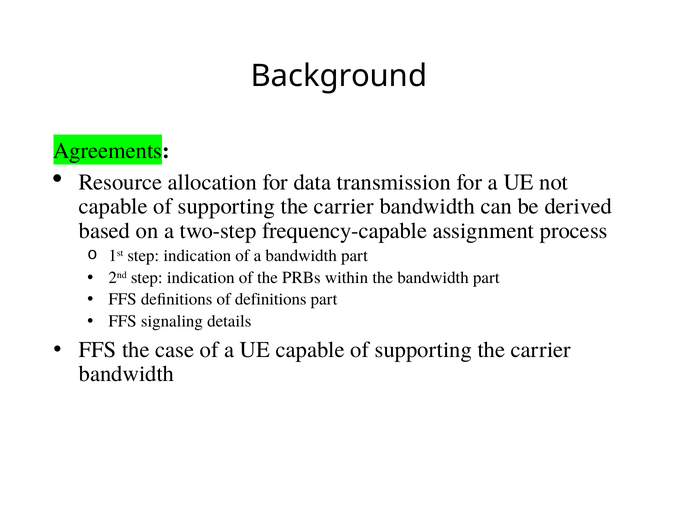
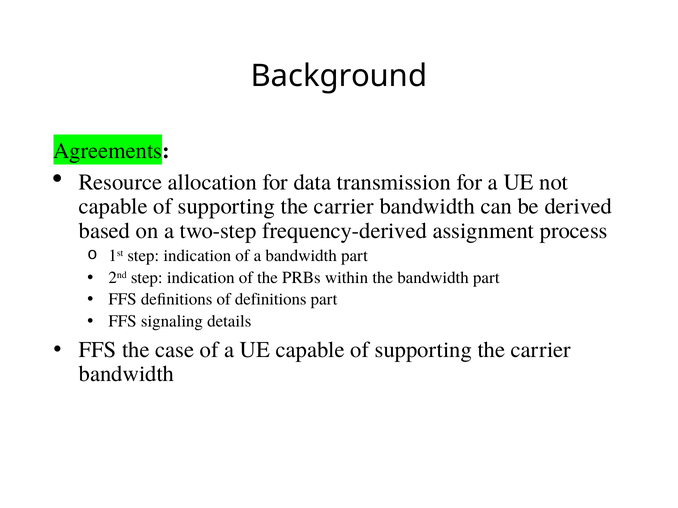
frequency-capable: frequency-capable -> frequency-derived (345, 231)
